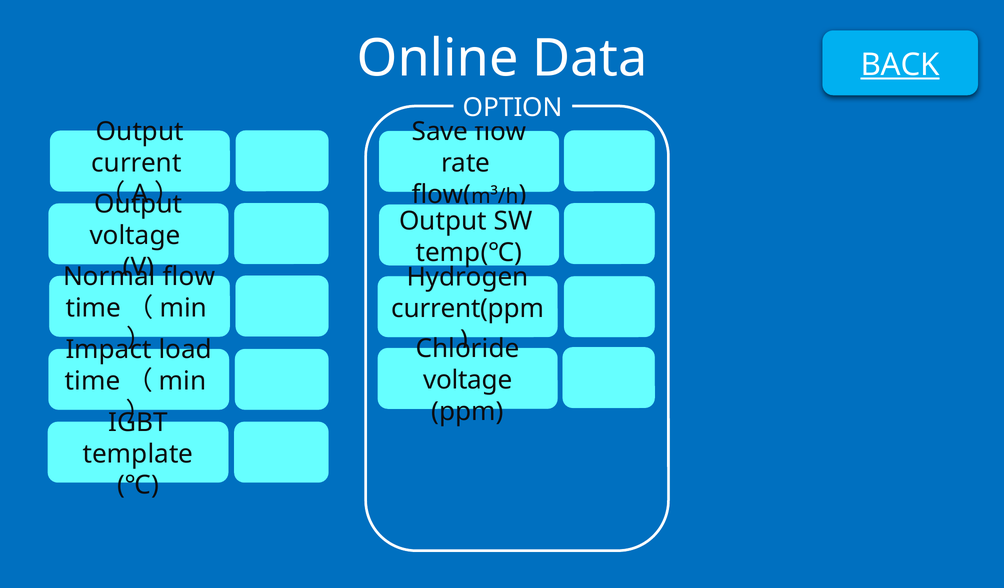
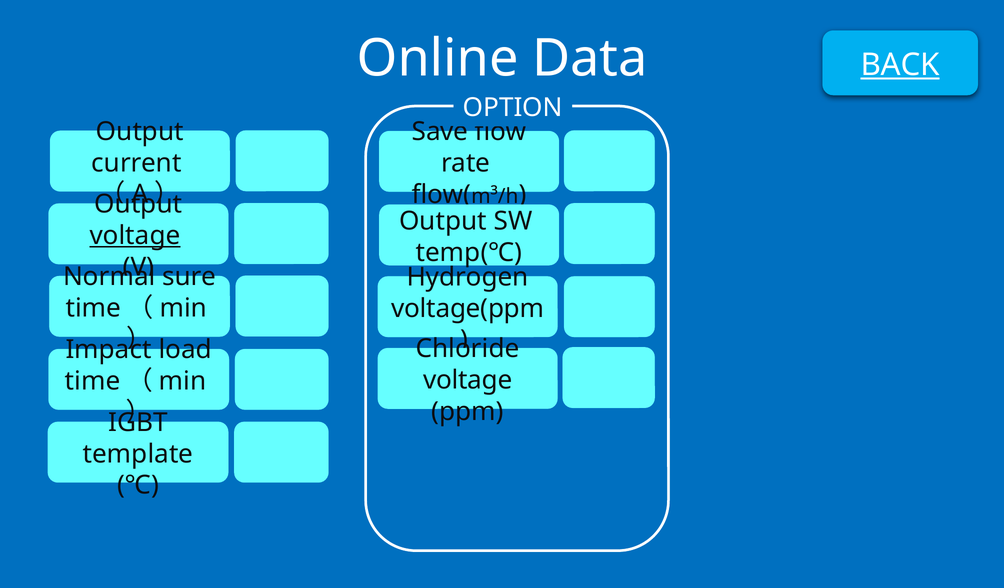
voltage underline: none -> present (135, 236)
flow: flow -> sure (189, 277)
current(ppm: current(ppm -> voltage(ppm (468, 309)
